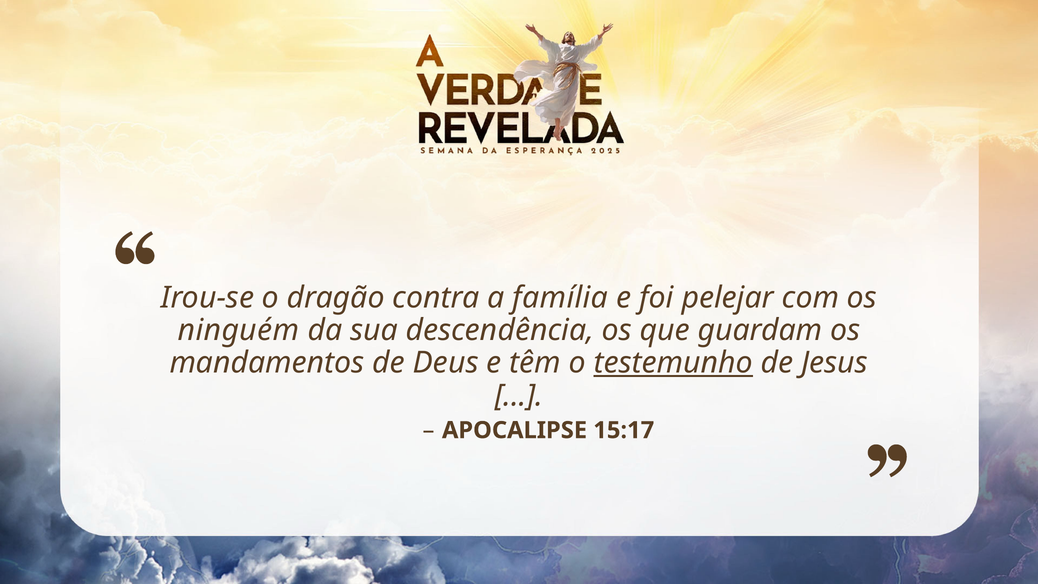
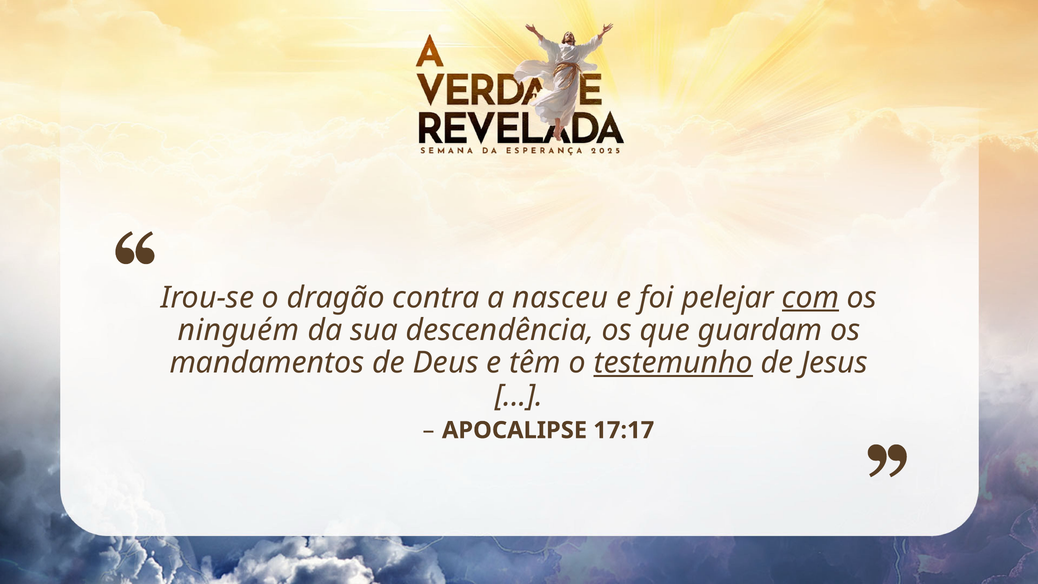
família: família -> nasceu (560, 297)
com underline: none -> present (810, 297)
15:17: 15:17 -> 17:17 (624, 430)
